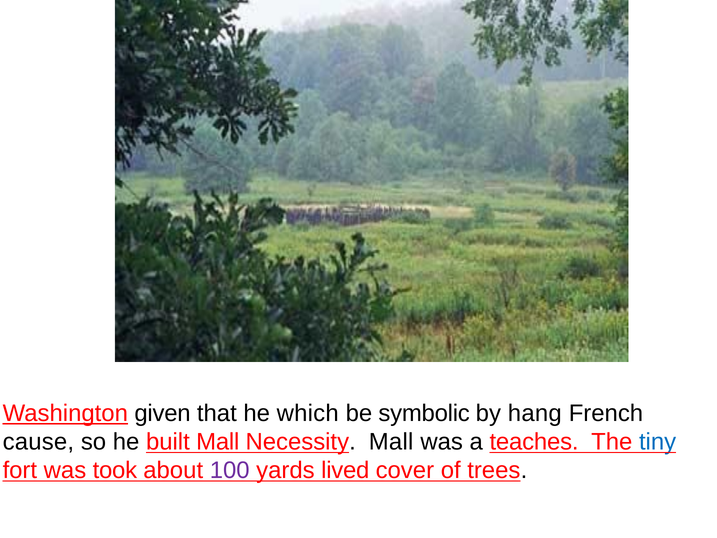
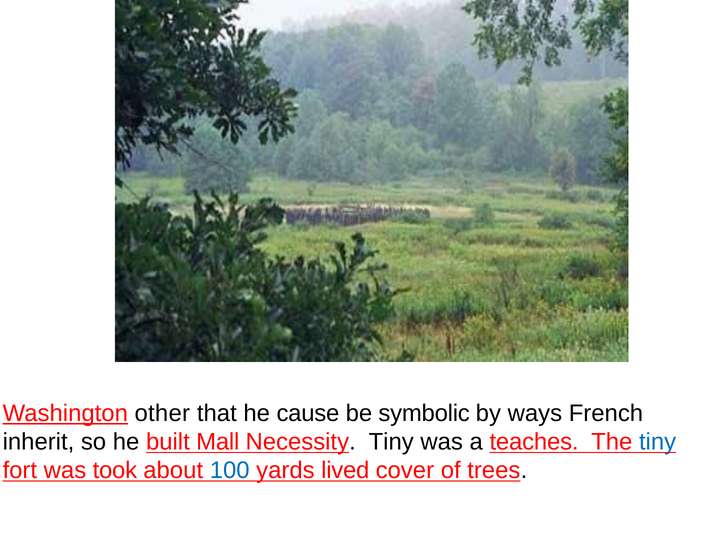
given: given -> other (162, 413)
which: which -> cause (308, 413)
hang: hang -> ways (535, 413)
cause: cause -> inherit (38, 442)
Necessity Mall: Mall -> Tiny (391, 442)
100 colour: purple -> blue (230, 470)
